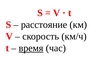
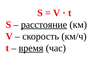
расстояние underline: none -> present (44, 25)
